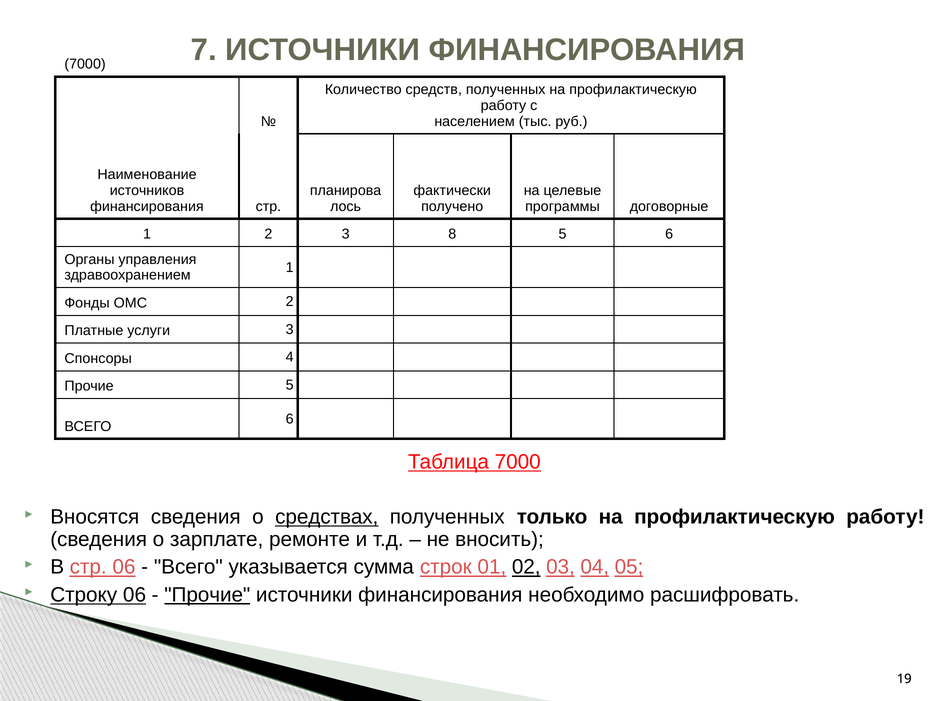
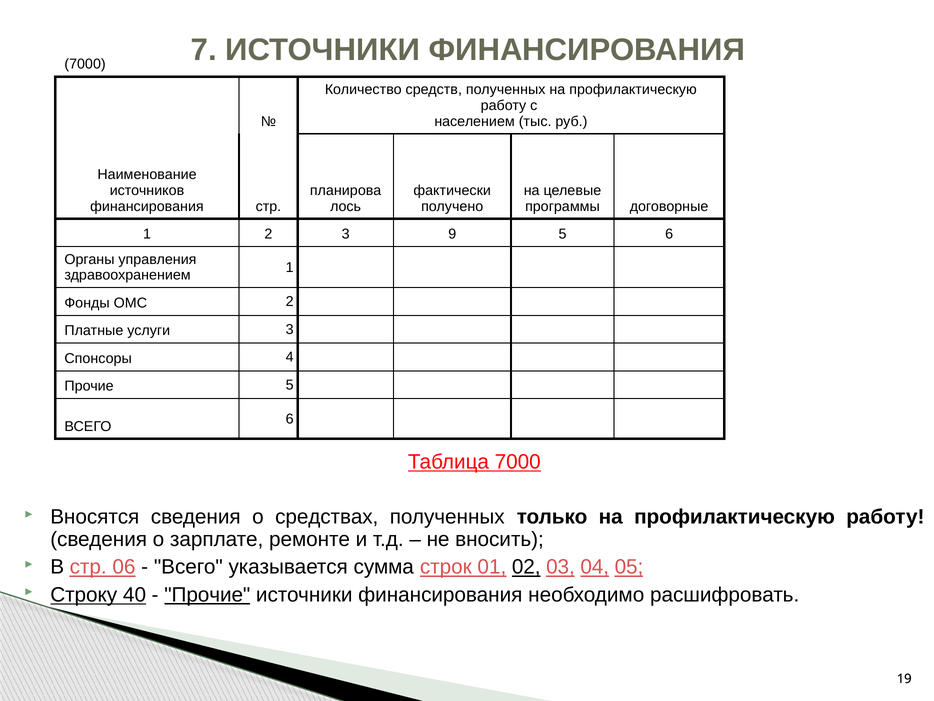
8: 8 -> 9 (452, 234)
средствах underline: present -> none (327, 517)
Строку 06: 06 -> 40 (135, 594)
